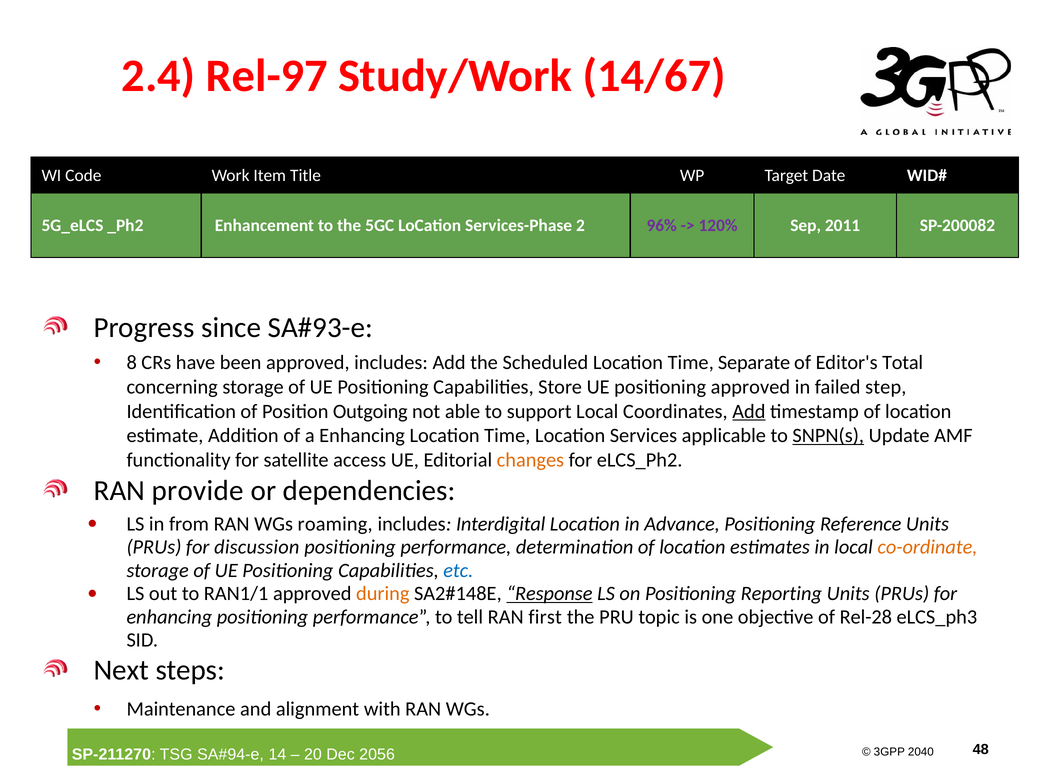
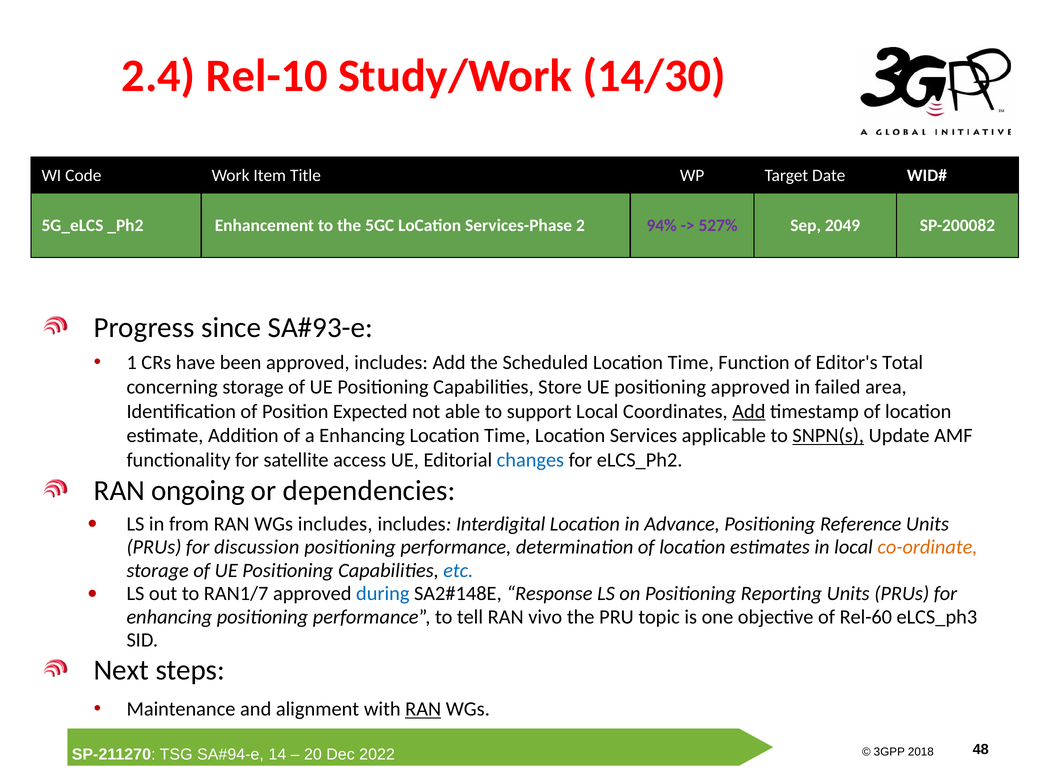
Rel-97: Rel-97 -> Rel-10 (267, 76)
14/67: 14/67 -> 14/30 (654, 76)
96%: 96% -> 94% (662, 226)
120%: 120% -> 527% (718, 226)
2011: 2011 -> 2049 (843, 226)
8: 8 -> 1 (132, 363)
Separate: Separate -> Function (754, 363)
step: step -> area (886, 387)
Outgoing: Outgoing -> Expected (370, 412)
changes colour: orange -> blue (530, 460)
provide: provide -> ongoing (198, 491)
WGs roaming: roaming -> includes (335, 524)
RAN1/1: RAN1/1 -> RAN1/7 (236, 594)
during colour: orange -> blue (383, 594)
Response underline: present -> none (550, 594)
first: first -> vivo (545, 617)
Rel-28: Rel-28 -> Rel-60 (866, 617)
RAN underline: none -> present (423, 710)
2040: 2040 -> 2018 (921, 752)
2056: 2056 -> 2022 (377, 755)
